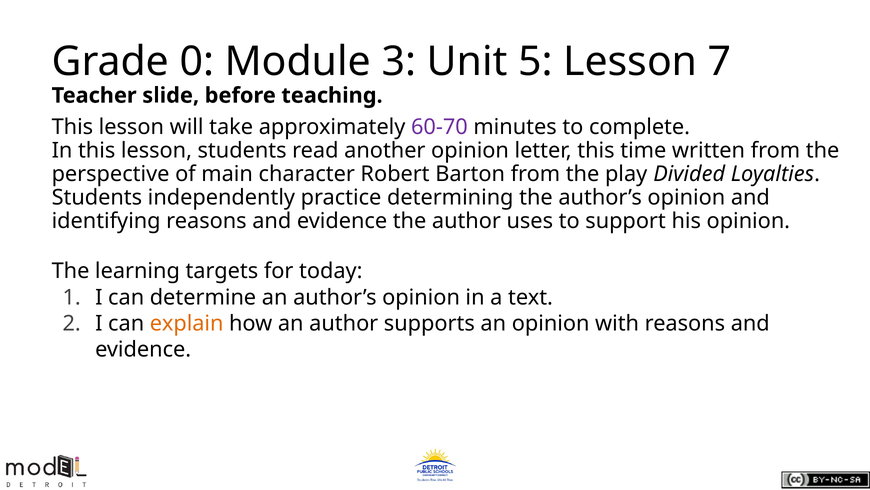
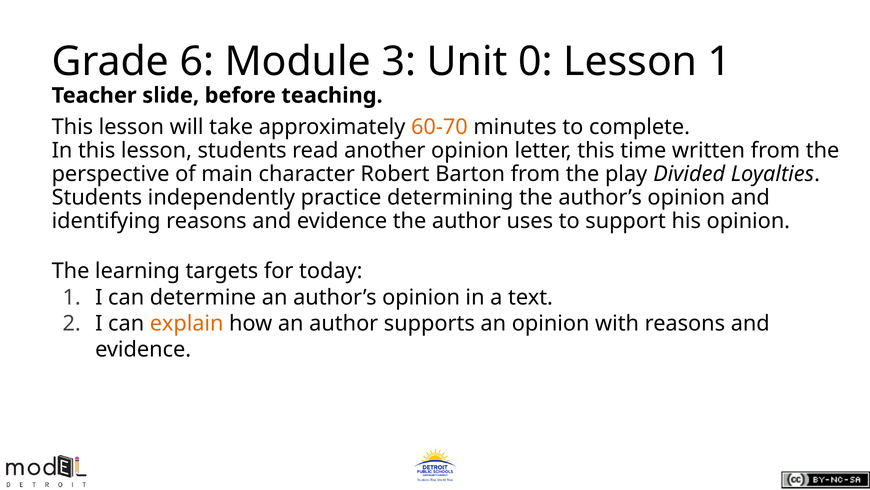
0: 0 -> 6 (197, 61)
5: 5 -> 0 (535, 61)
Lesson 7: 7 -> 1 (720, 61)
60-70 colour: purple -> orange (439, 127)
